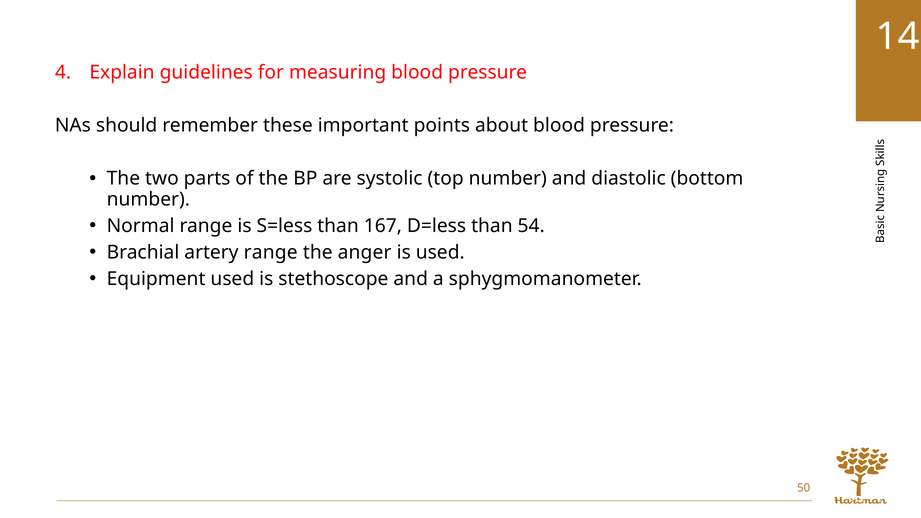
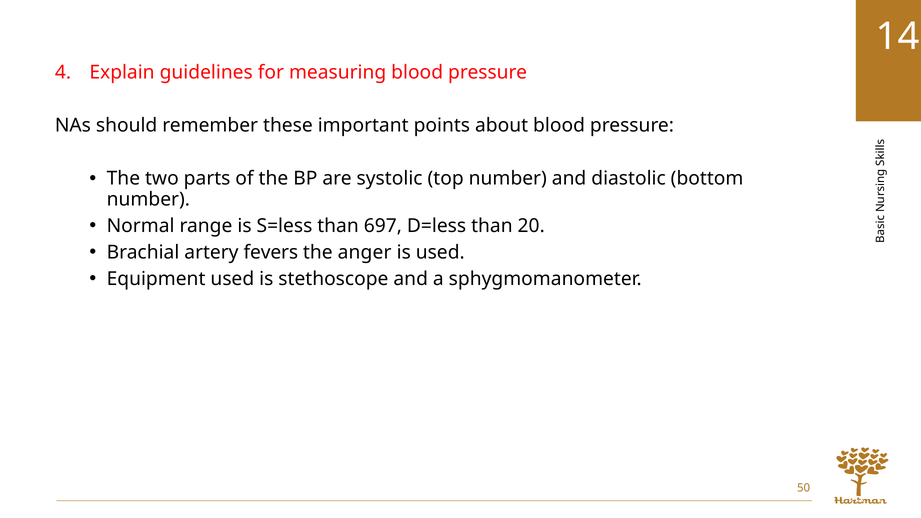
167: 167 -> 697 (383, 226)
54: 54 -> 20 (531, 226)
artery range: range -> fevers (271, 252)
